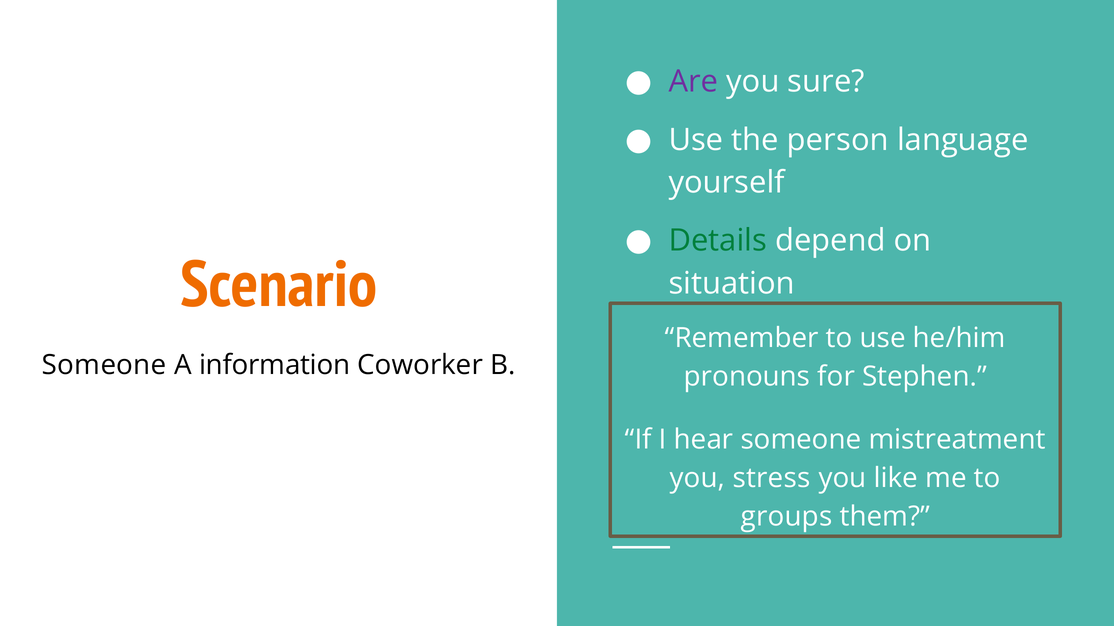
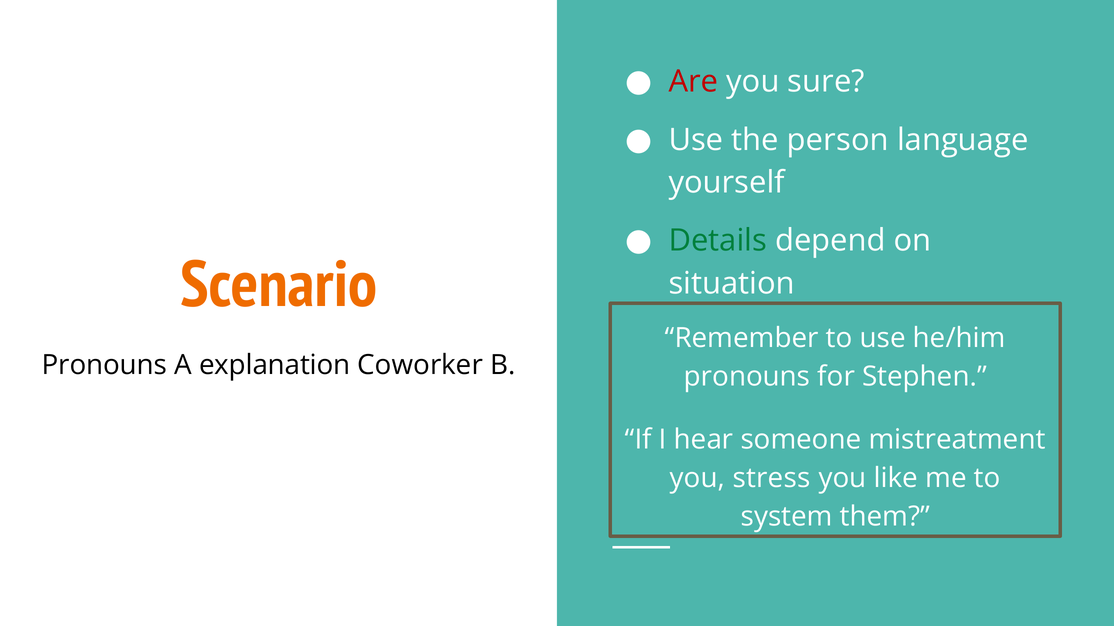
Are colour: purple -> red (693, 82)
Someone: Someone -> Pronouns (104, 366)
information: information -> explanation (275, 366)
groups: groups -> system (787, 517)
